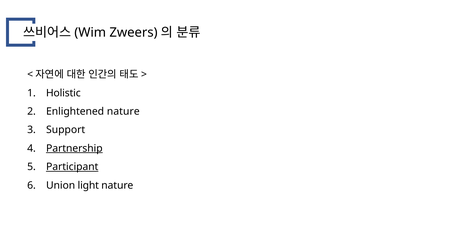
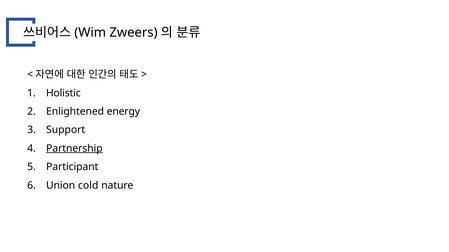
Enlightened nature: nature -> energy (123, 112)
Participant underline: present -> none (72, 167)
light: light -> cold (88, 186)
